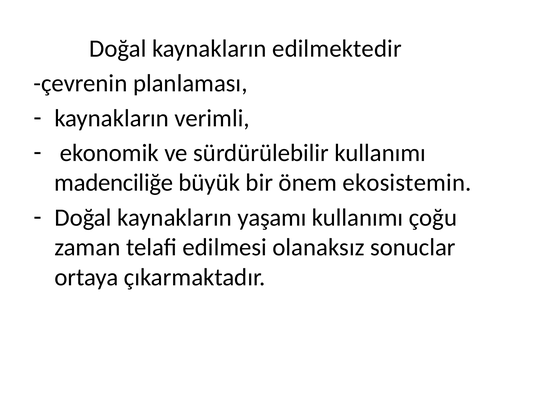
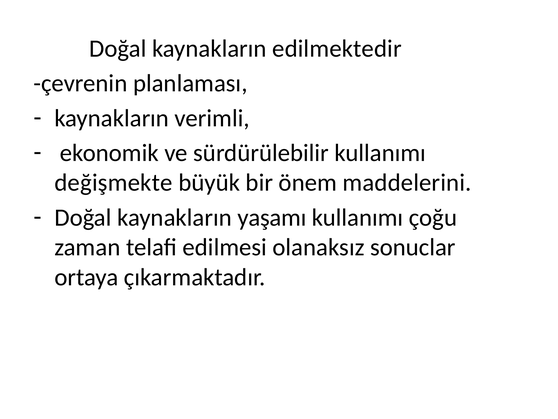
madenciliğe: madenciliğe -> değişmekte (113, 183)
ekosistemin: ekosistemin -> maddelerini (407, 183)
